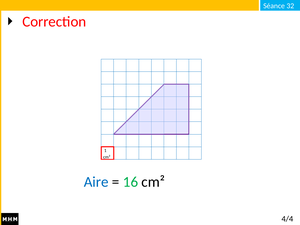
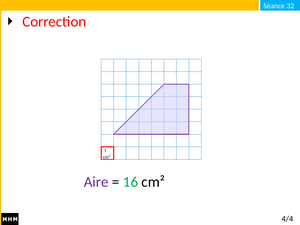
Aire colour: blue -> purple (96, 182)
